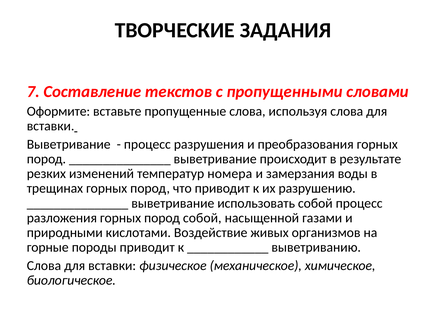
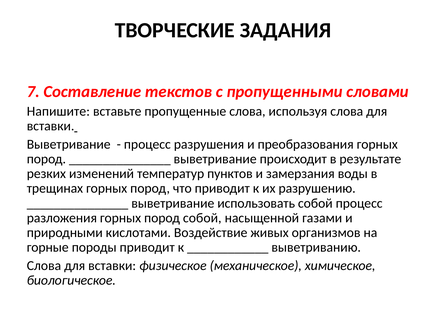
Оформите: Оформите -> Напишите (58, 111)
номера: номера -> пунктов (230, 173)
